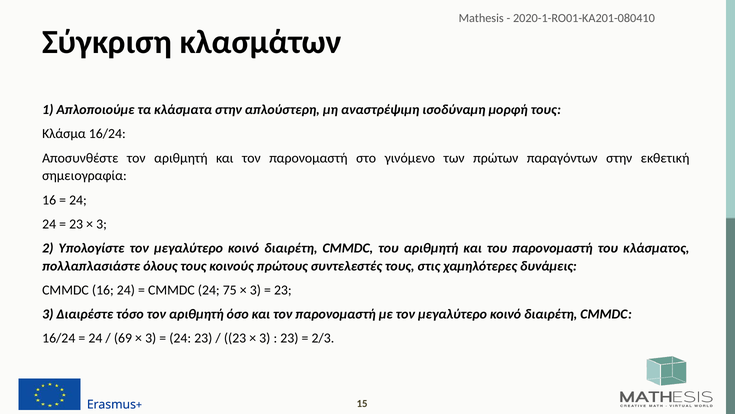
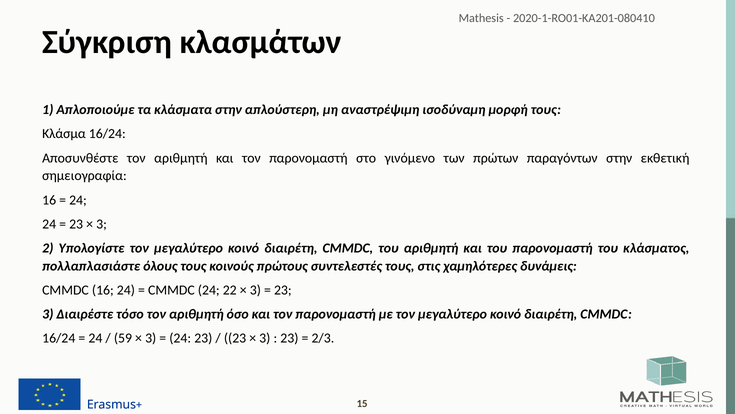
75: 75 -> 22 (230, 290)
69: 69 -> 59 (123, 338)
